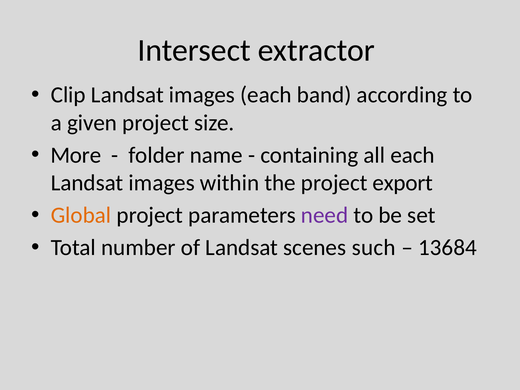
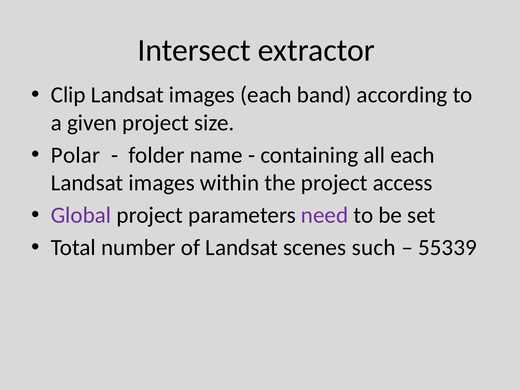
More: More -> Polar (76, 155)
export: export -> access (403, 183)
Global colour: orange -> purple (81, 215)
13684: 13684 -> 55339 (447, 248)
